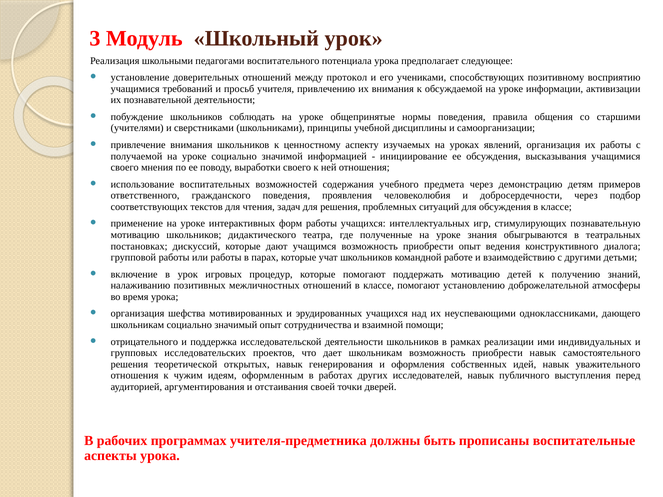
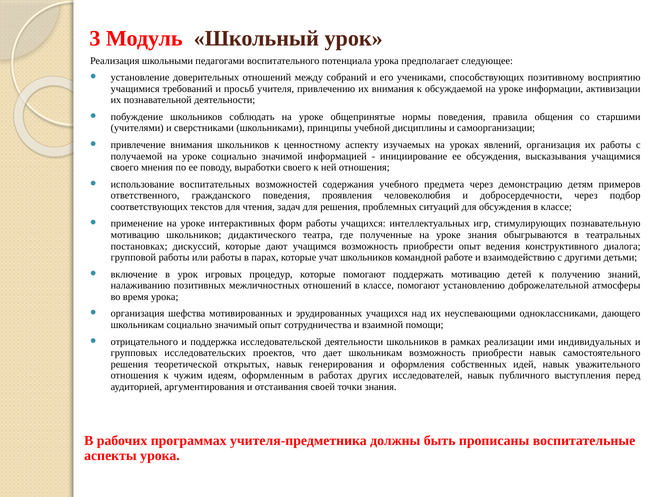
протокол: протокол -> собраний (347, 78)
точки дверей: дверей -> знания (381, 387)
